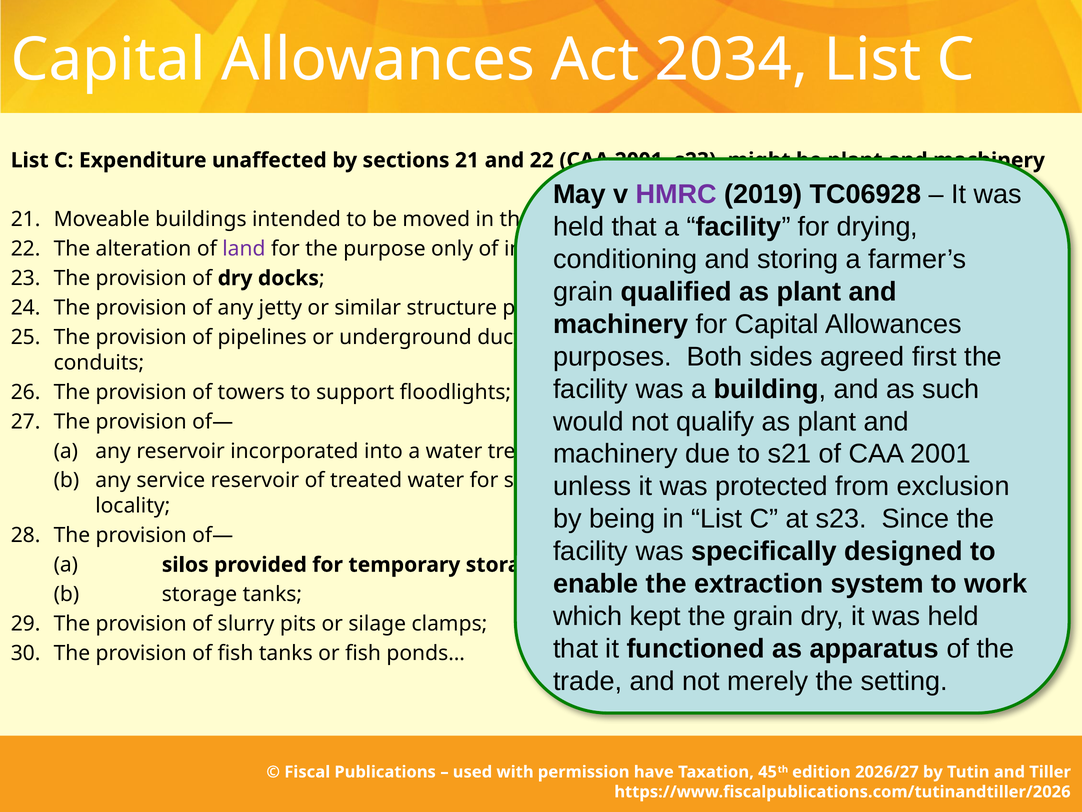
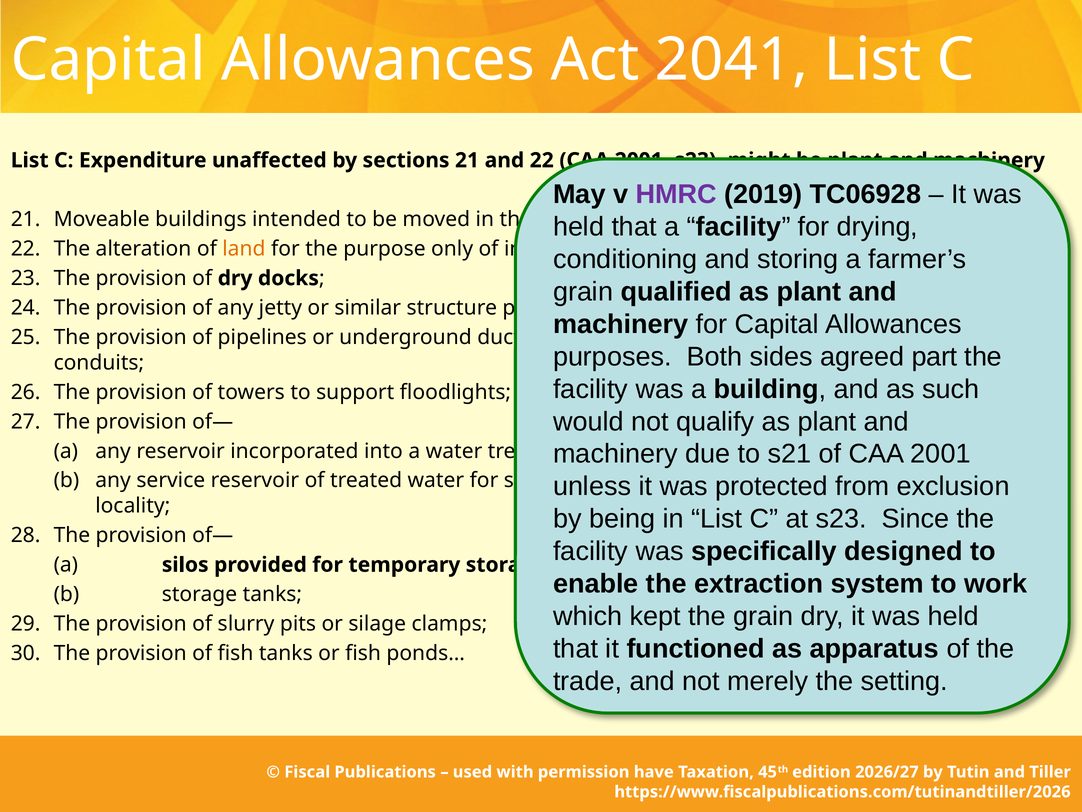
2034: 2034 -> 2041 (732, 60)
land colour: purple -> orange (244, 249)
first: first -> part (935, 356)
